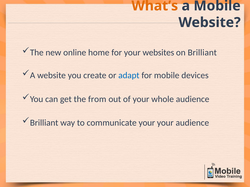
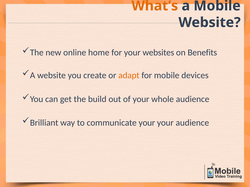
on Brilliant: Brilliant -> Benefits (202, 53)
adapt colour: blue -> orange (129, 75)
from: from -> build (97, 99)
